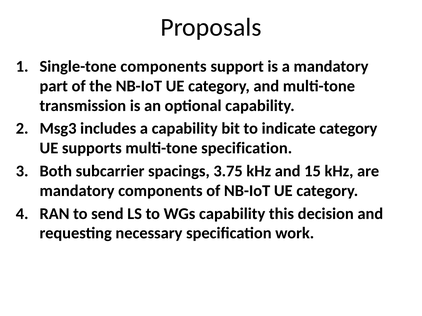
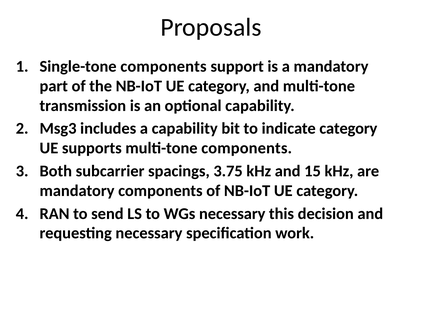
multi-tone specification: specification -> components (247, 148)
WGs capability: capability -> necessary (232, 214)
